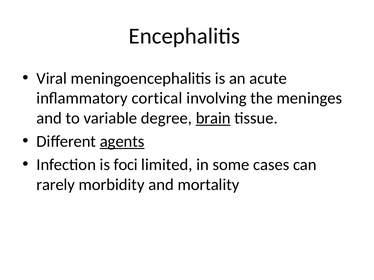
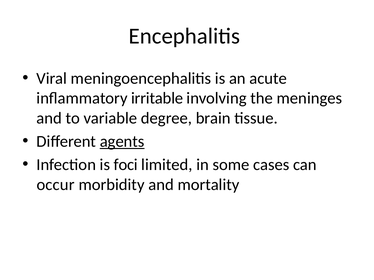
cortical: cortical -> irritable (157, 98)
brain underline: present -> none (213, 118)
rarely: rarely -> occur (56, 185)
